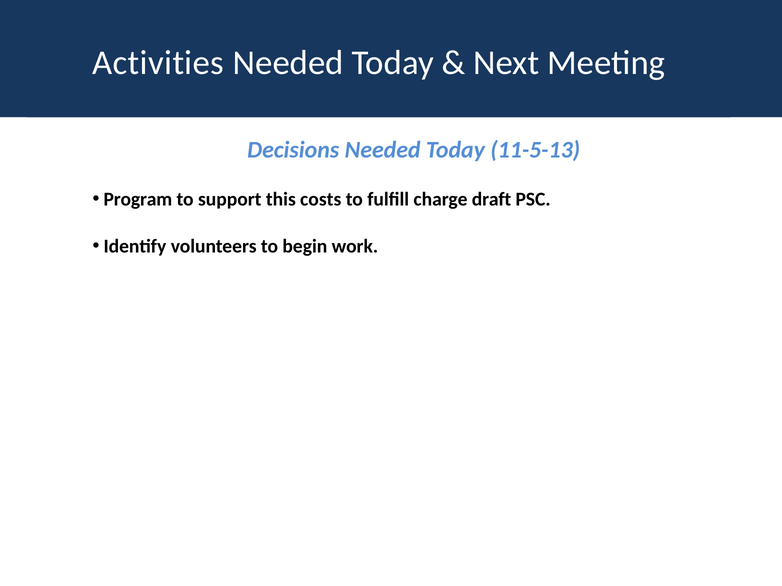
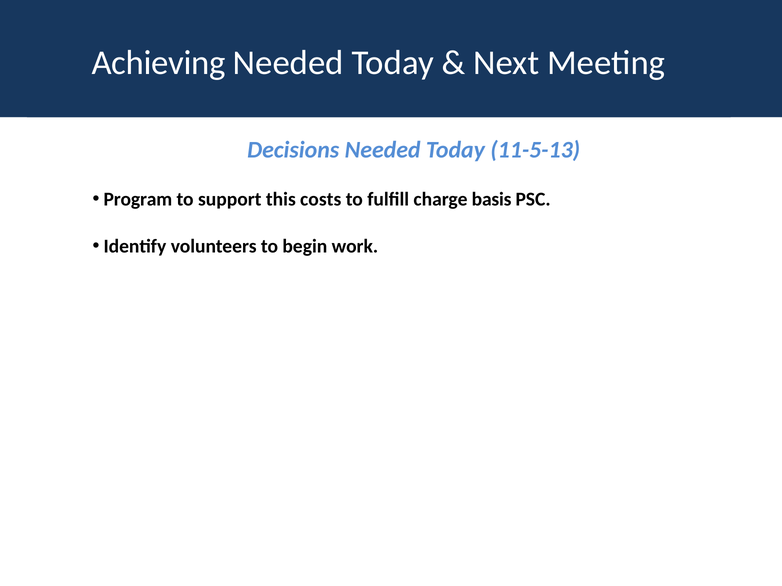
Activities: Activities -> Achieving (159, 63)
draft: draft -> basis (492, 199)
